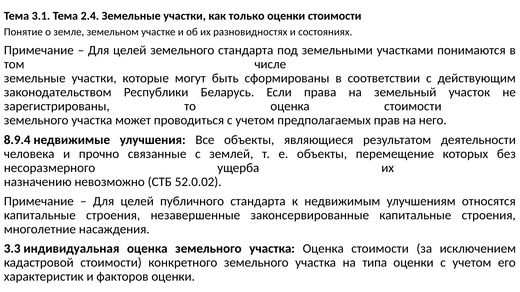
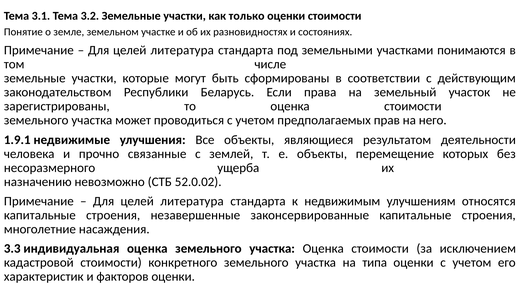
2.4: 2.4 -> 3.2 (90, 16)
земельного: земельного -> литература (182, 50)
8.9.4: 8.9.4 -> 1.9.1 (17, 140)
публичного: публичного -> литература (192, 202)
